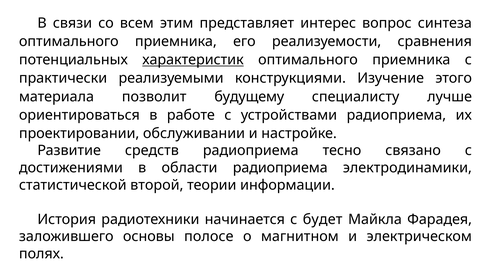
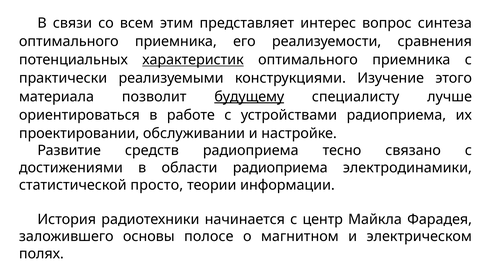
будущему underline: none -> present (249, 97)
второй: второй -> просто (157, 185)
будет: будет -> центр (323, 219)
